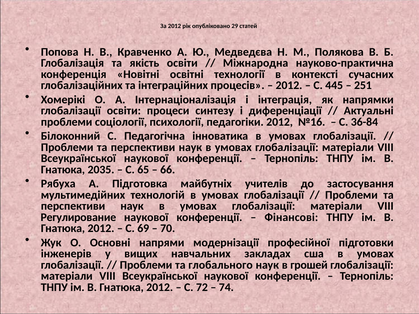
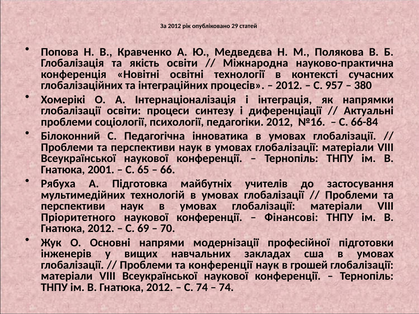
445: 445 -> 957 (334, 86)
251: 251 -> 380 (363, 86)
36-84: 36-84 -> 66-84 (364, 122)
2035: 2035 -> 2001 (101, 170)
Регулирование: Регулирование -> Пріоритетного (78, 217)
та глобального: глобального -> конференції (221, 265)
С 72: 72 -> 74 (202, 288)
